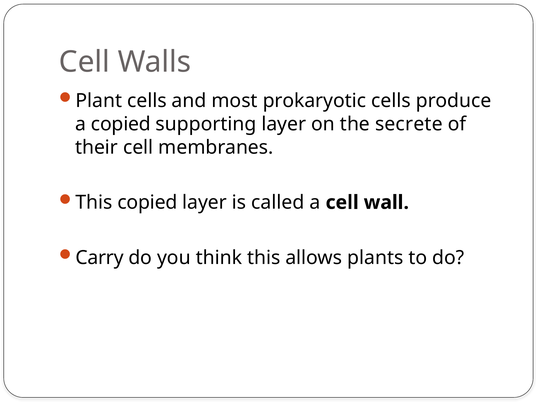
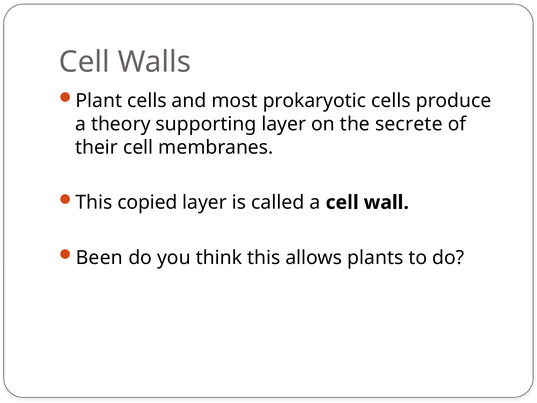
a copied: copied -> theory (121, 124)
Carry: Carry -> Been (99, 258)
